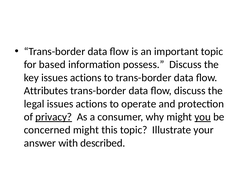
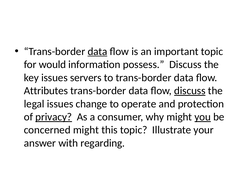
data underline: none -> present (97, 51)
based: based -> would (52, 64)
key issues actions: actions -> servers (86, 78)
discuss underline: none -> present (190, 91)
legal issues actions: actions -> change (91, 104)
described: described -> regarding (103, 143)
